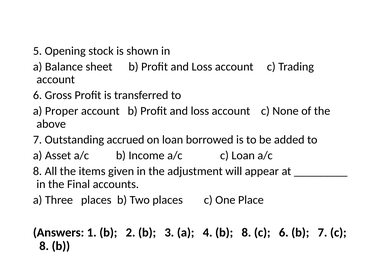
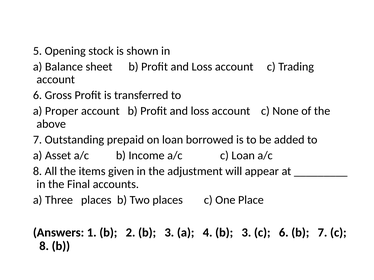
accrued: accrued -> prepaid (125, 140)
4 b 8: 8 -> 3 (246, 233)
